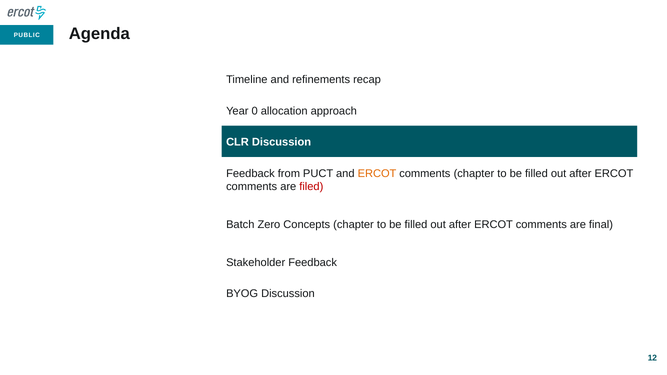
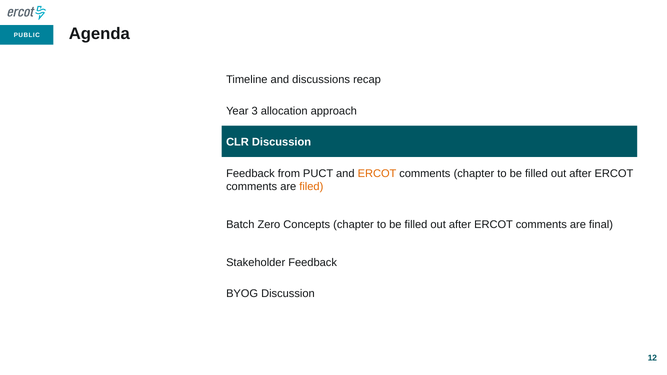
refinements: refinements -> discussions (321, 80)
0: 0 -> 3 (255, 111)
filed colour: red -> orange (311, 187)
